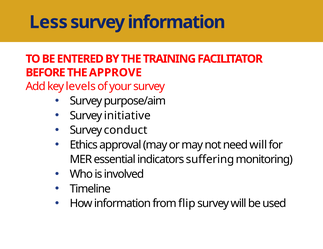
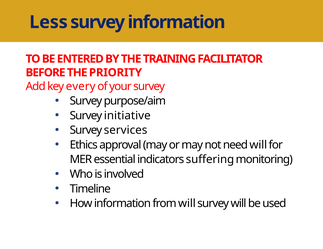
APPROVE: APPROVE -> PRIORITY (115, 73)
levels: levels -> every (81, 86)
conduct: conduct -> services (126, 130)
from flip: flip -> will (187, 204)
